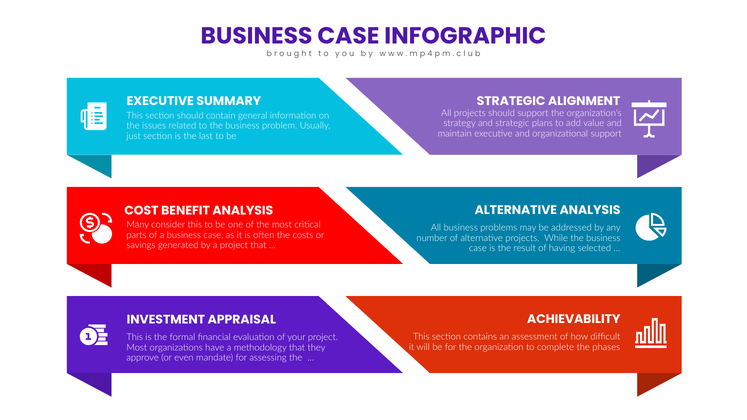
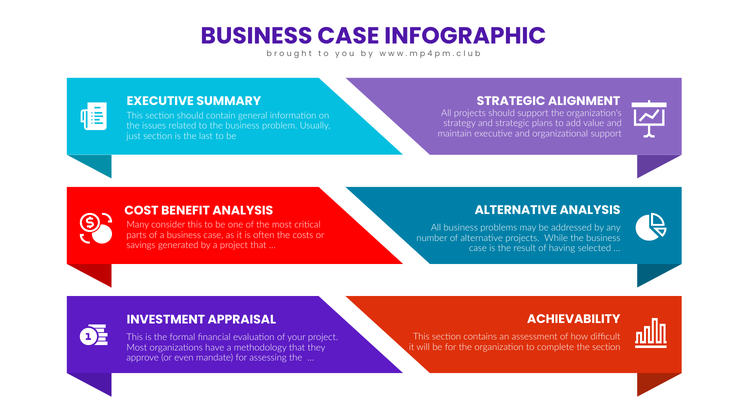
the phases: phases -> section (606, 347)
